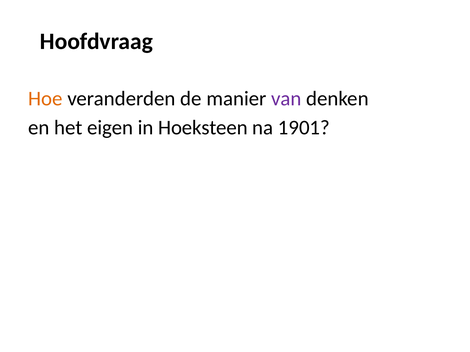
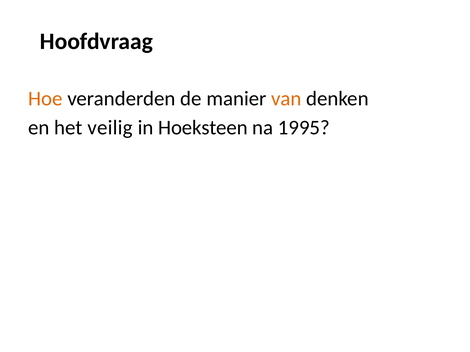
van colour: purple -> orange (286, 99)
eigen: eigen -> veilig (110, 128)
1901: 1901 -> 1995 (304, 128)
